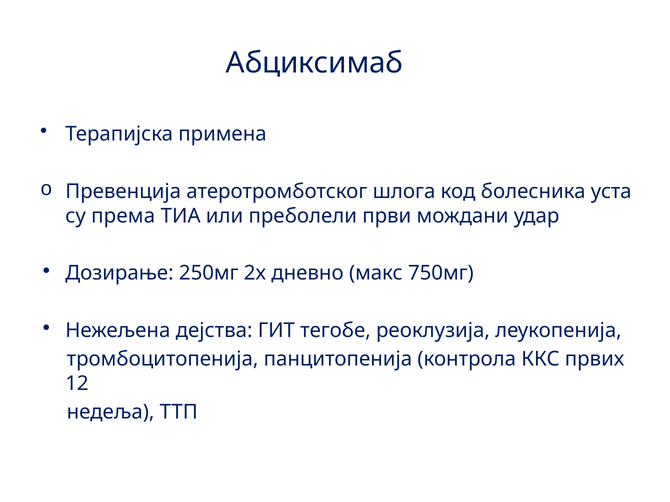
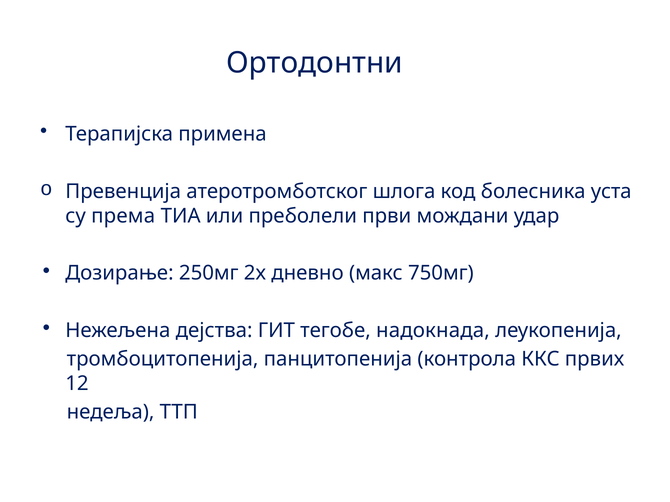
Абциксимаб: Абциксимаб -> Ортодонтни (315, 63)
реоклузија: реоклузија -> надокнада (433, 331)
